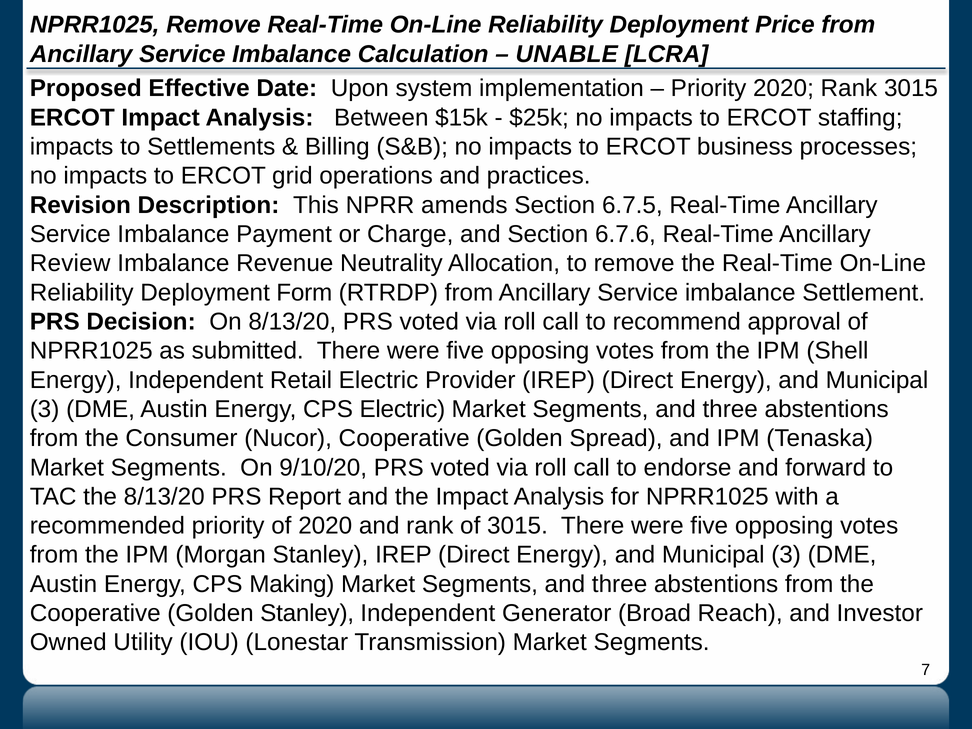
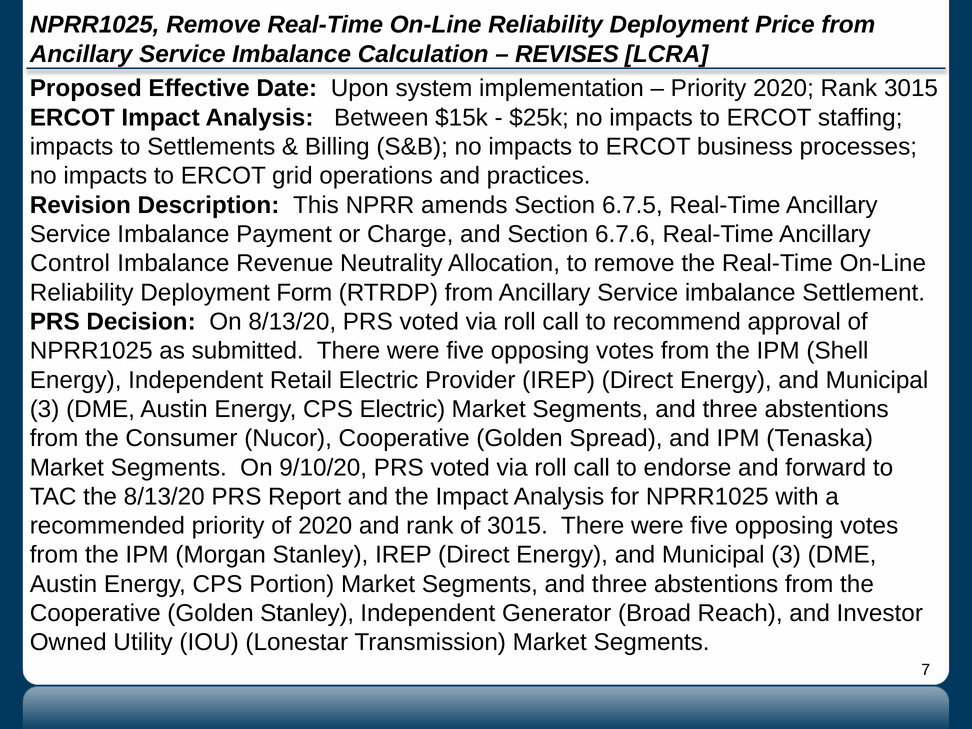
UNABLE: UNABLE -> REVISES (567, 54)
Review: Review -> Control (70, 263)
Making: Making -> Portion (292, 584)
